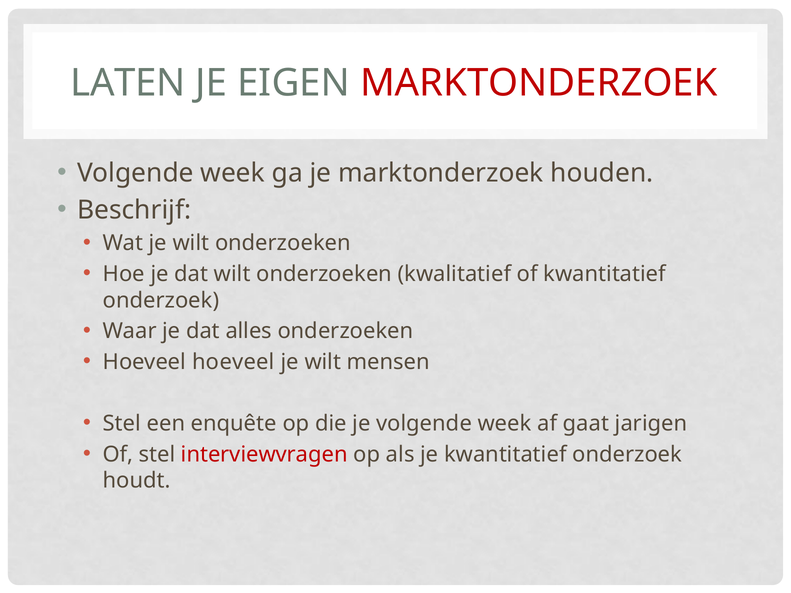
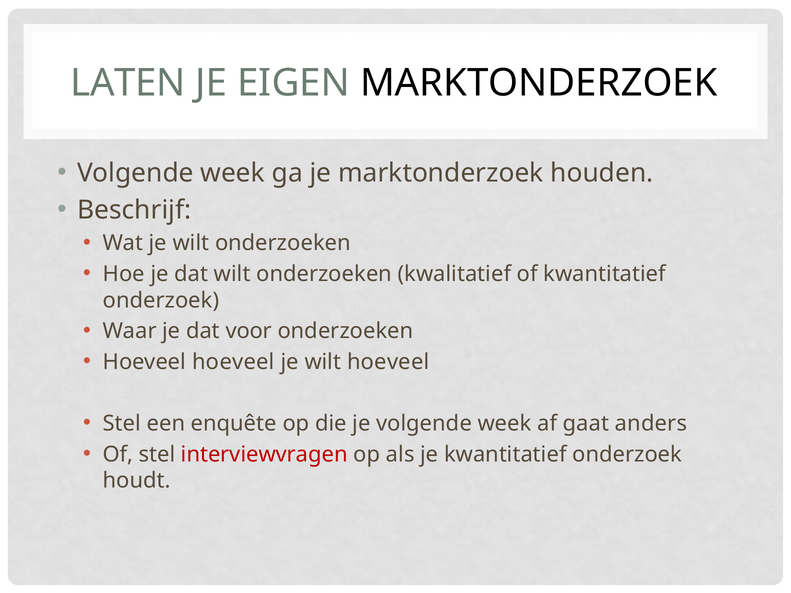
MARKTONDERZOEK colour: red -> black (539, 83)
alles: alles -> voor (249, 331)
wilt mensen: mensen -> hoeveel (388, 362)
jarigen: jarigen -> anders (651, 424)
